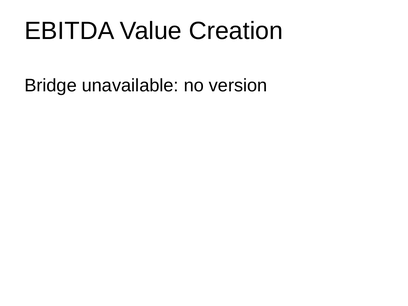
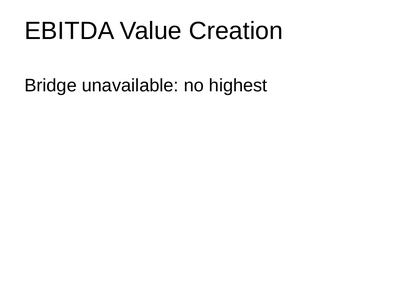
version: version -> highest (238, 86)
